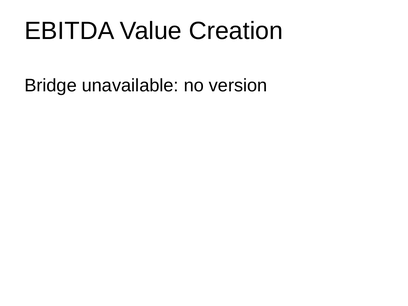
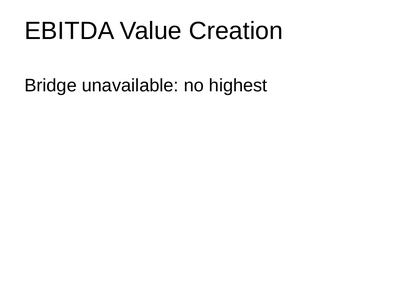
version: version -> highest (238, 86)
